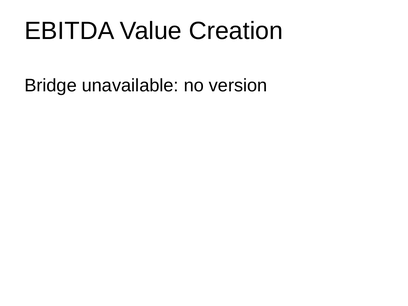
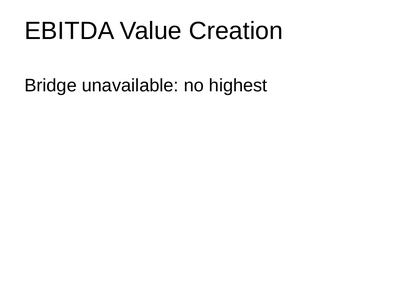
version: version -> highest (238, 86)
